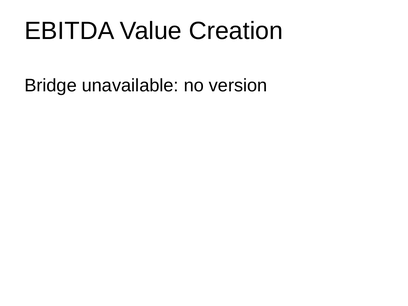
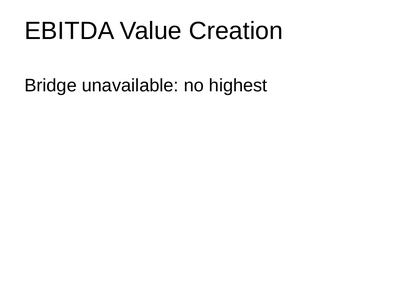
version: version -> highest (238, 86)
